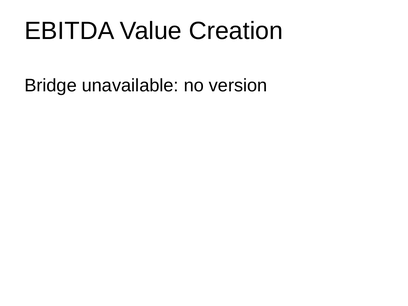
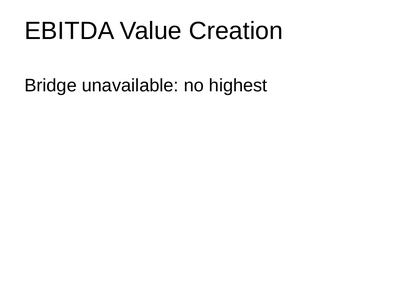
version: version -> highest (238, 86)
